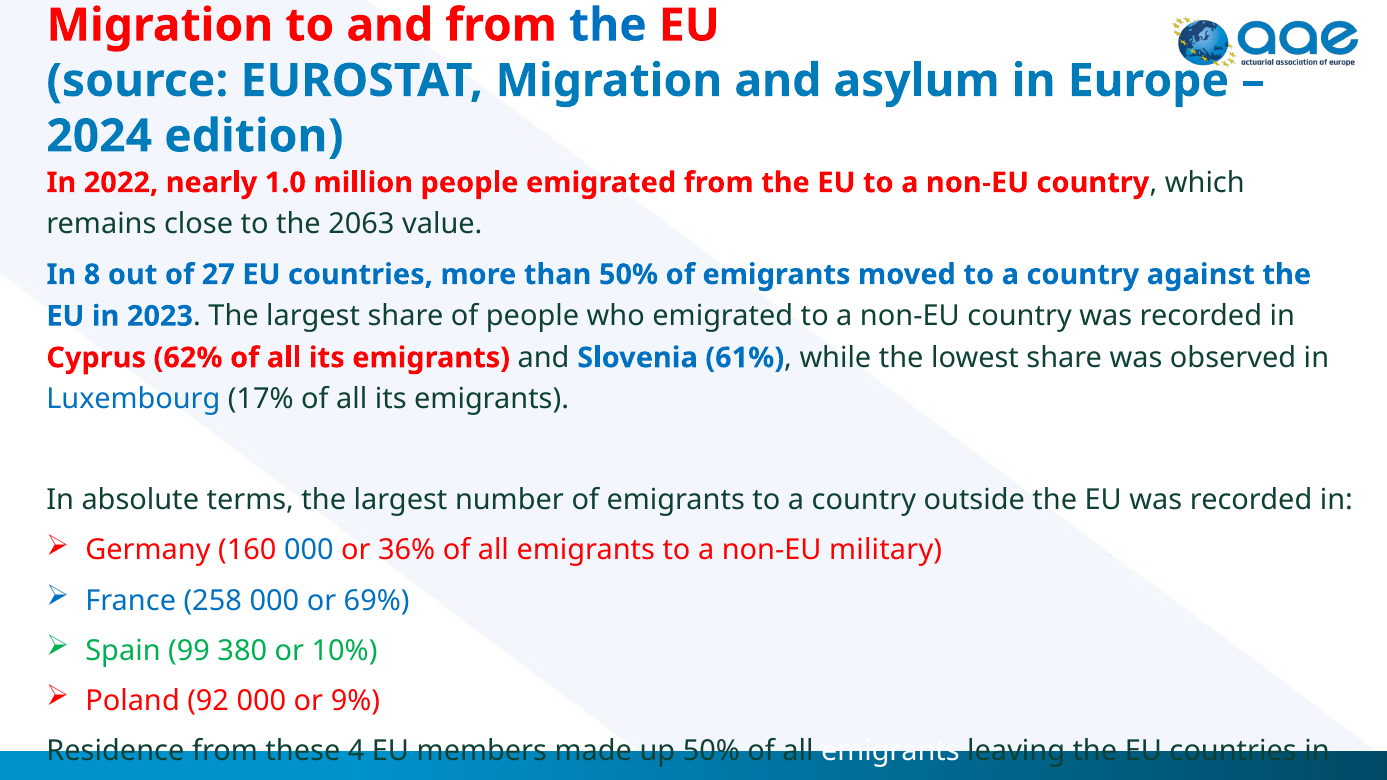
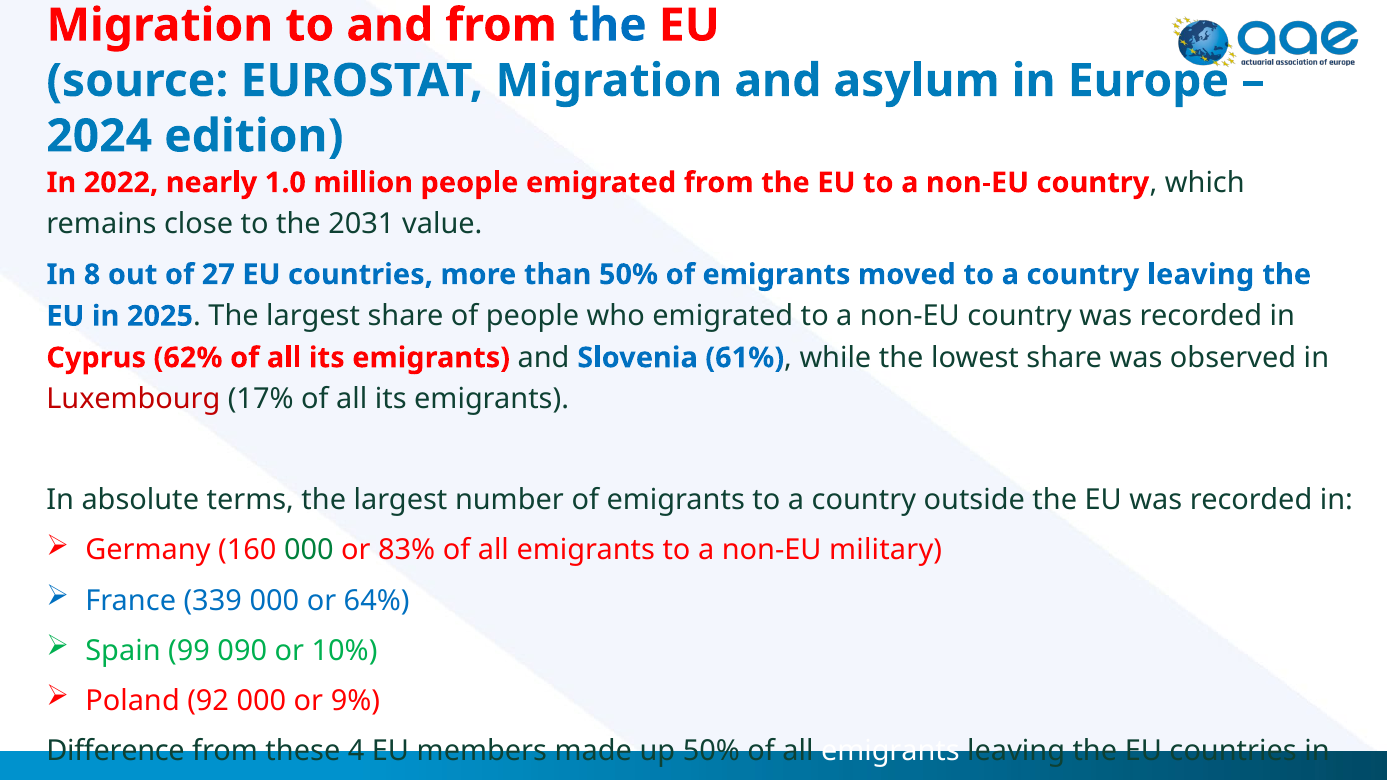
2063: 2063 -> 2031 (361, 224)
country against: against -> leaving (1201, 275)
2023: 2023 -> 2025 (160, 316)
Luxembourg colour: blue -> red (133, 399)
000 colour: blue -> green (309, 550)
36%: 36% -> 83% (407, 550)
258: 258 -> 339 (213, 601)
69%: 69% -> 64% (377, 601)
380: 380 -> 090 (242, 651)
Residence: Residence -> Difference (116, 752)
